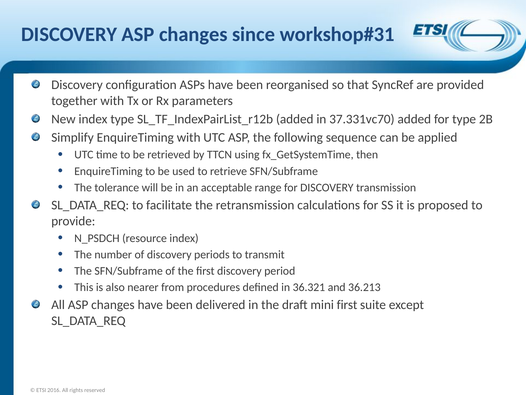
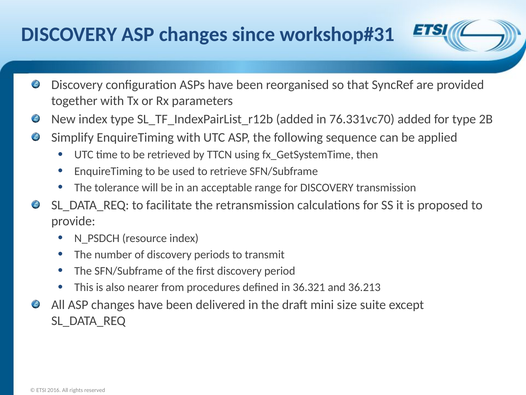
37.331vc70: 37.331vc70 -> 76.331vc70 (362, 119)
mini first: first -> size (347, 305)
